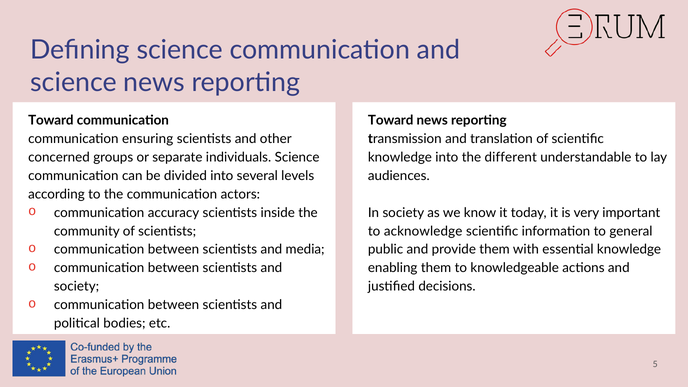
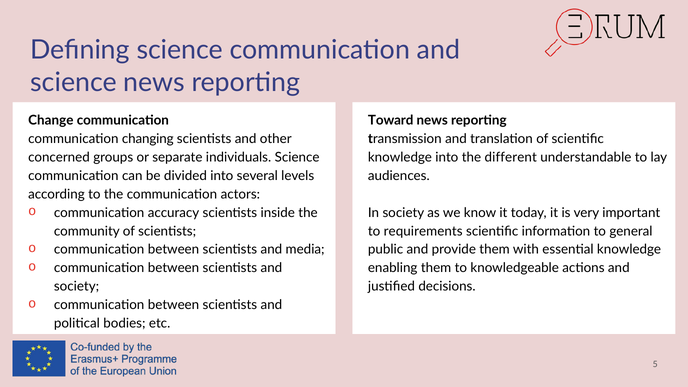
Toward: Toward -> Change (51, 120)
ensuring: ensuring -> changing (148, 139)
acknowledge: acknowledge -> requirements (423, 231)
